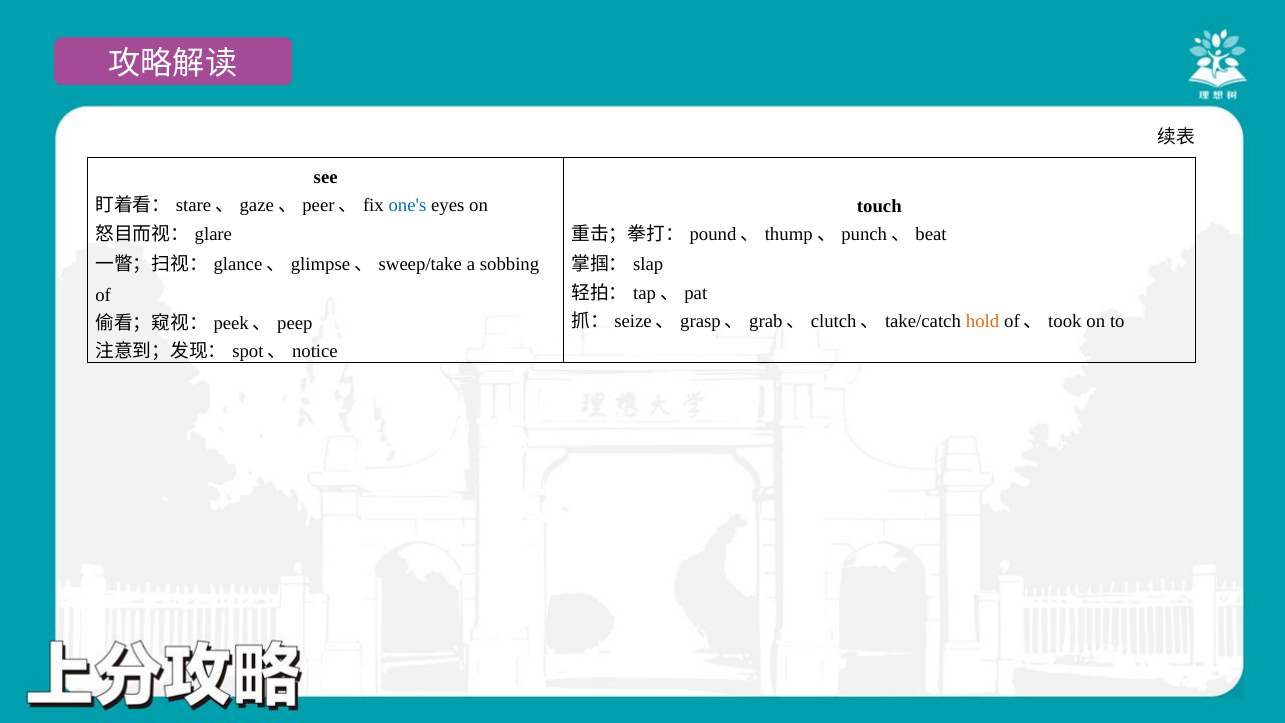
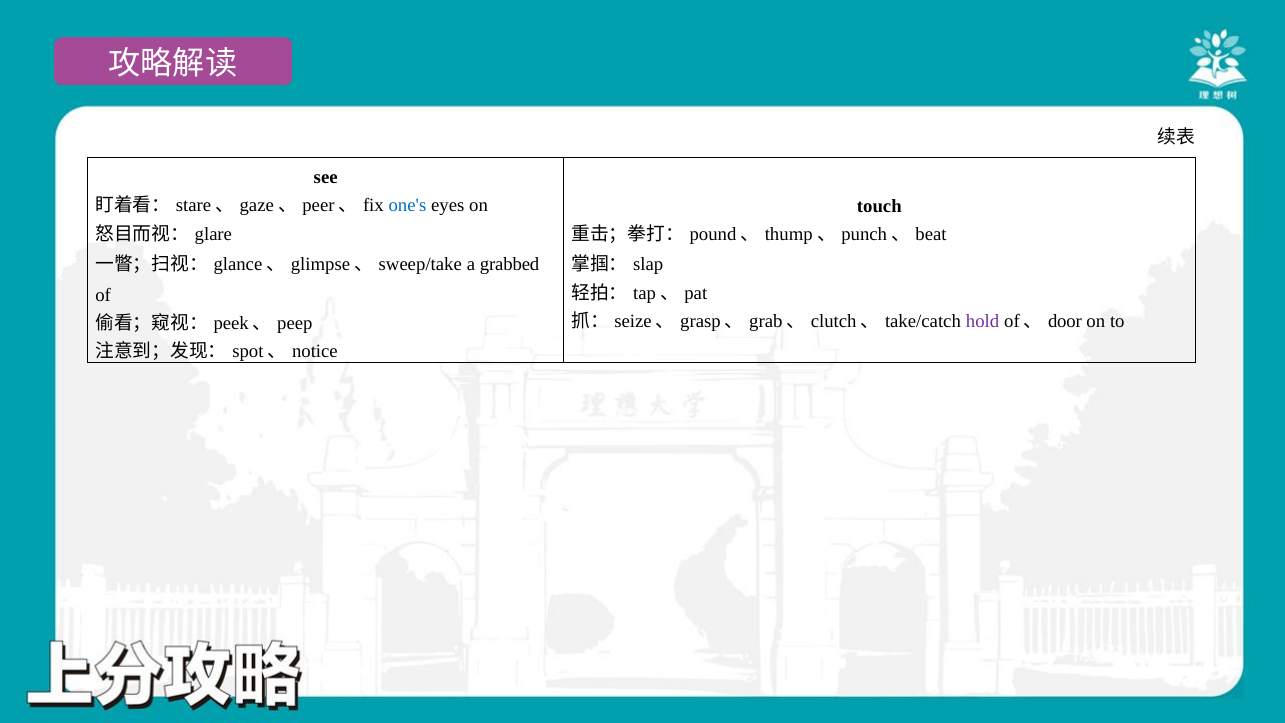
sobbing: sobbing -> grabbed (510, 264)
hold colour: orange -> purple (983, 321)
took: took -> door (1065, 321)
